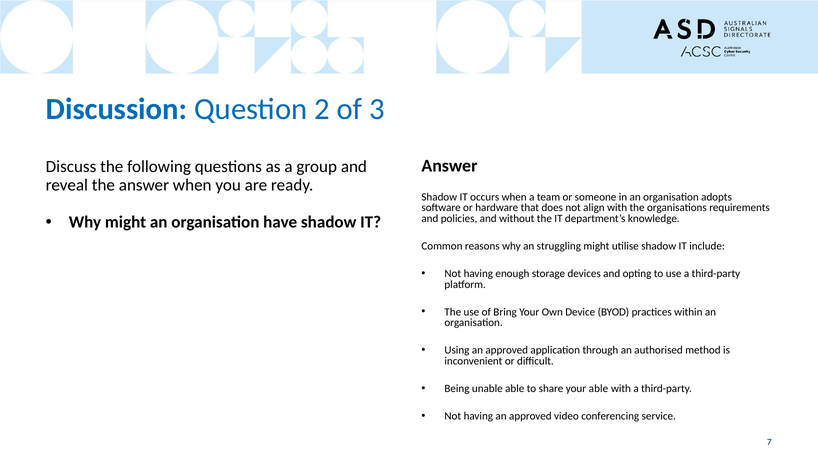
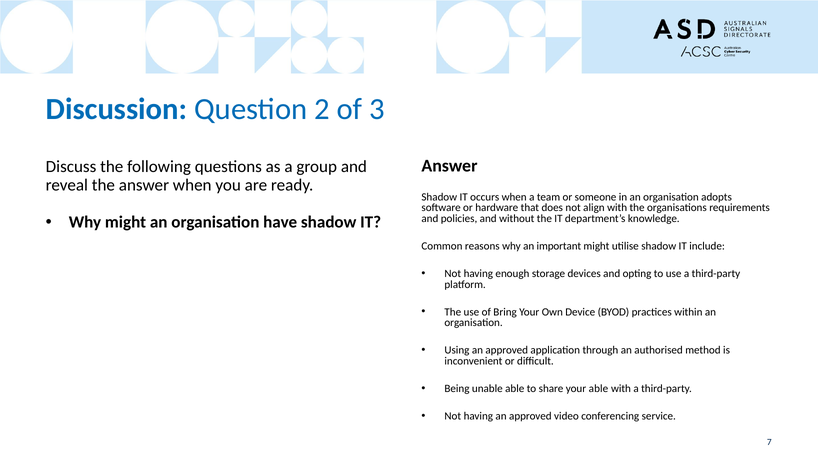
struggling: struggling -> important (559, 246)
